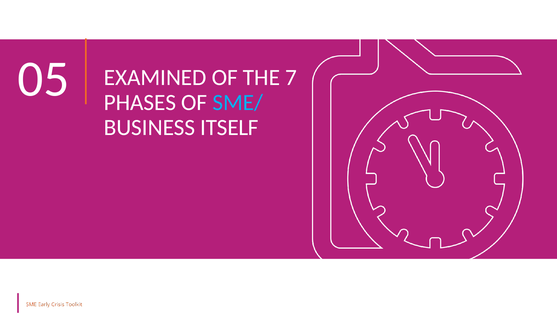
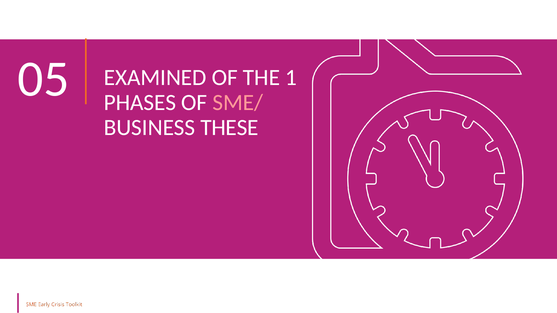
7: 7 -> 1 (291, 77)
SME/ colour: light blue -> pink (238, 103)
ITSELF: ITSELF -> THESE (229, 128)
